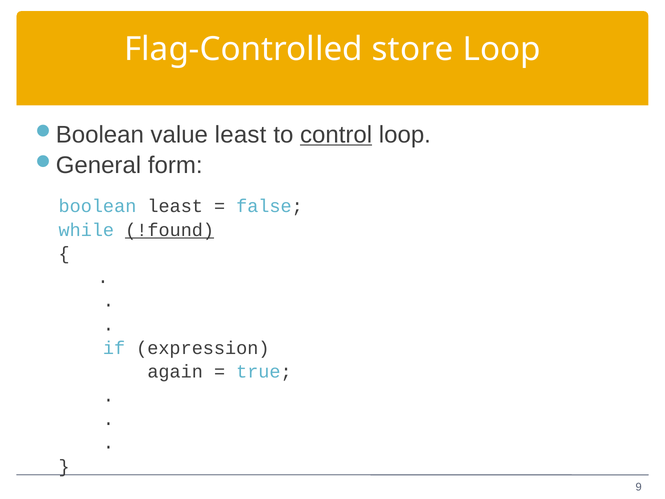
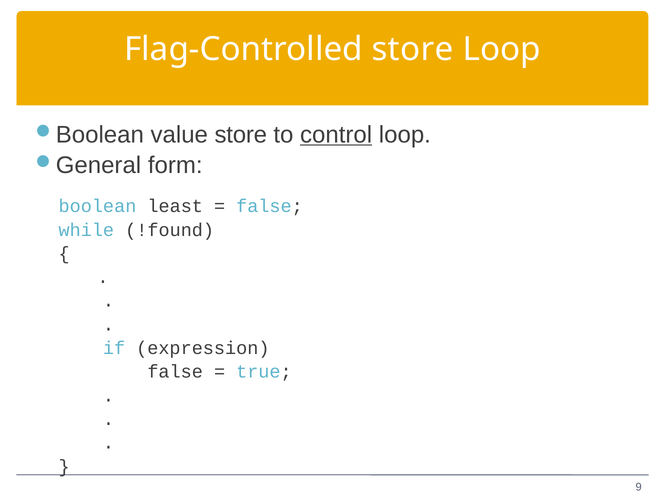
value least: least -> store (241, 135)
!found underline: present -> none (170, 230)
again: again -> false (175, 372)
